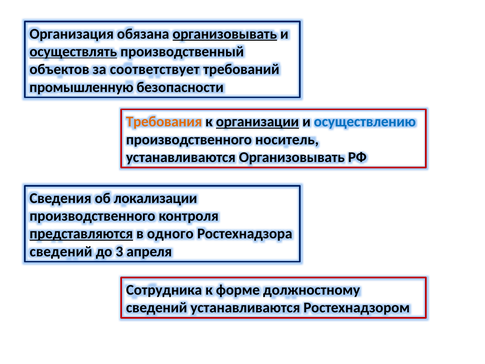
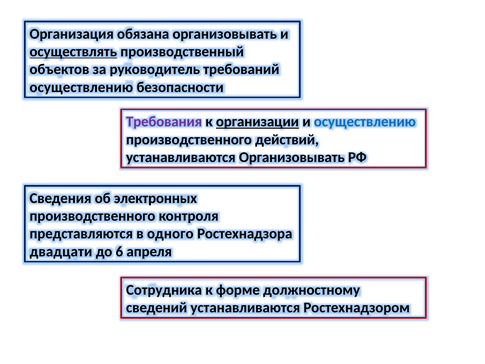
организовывать underline: present -> none (225, 34)
соответствует: соответствует -> руководитель (155, 69)
промышленную: промышленную -> осуществлению (81, 87)
Требования colour: orange -> purple (164, 122)
носитель: носитель -> действий (287, 139)
локализации: локализации -> электронных (156, 198)
представляются underline: present -> none (81, 234)
сведений: сведений -> двадцати (61, 251)
3: 3 -> 6 (119, 251)
